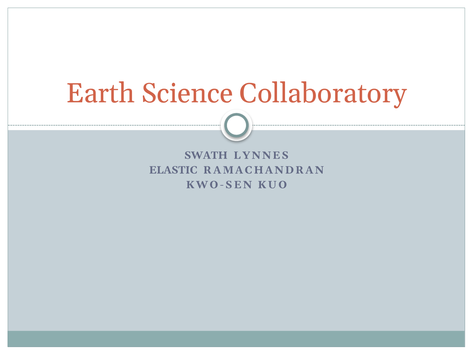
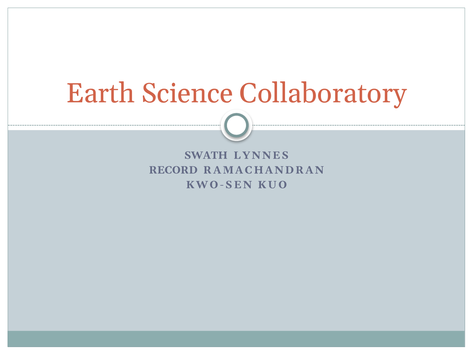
ELASTIC: ELASTIC -> RECORD (173, 170)
